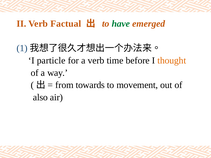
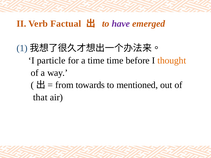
have colour: green -> purple (121, 24)
a verb: verb -> time (96, 61)
movement: movement -> mentioned (137, 85)
also: also -> that (40, 98)
